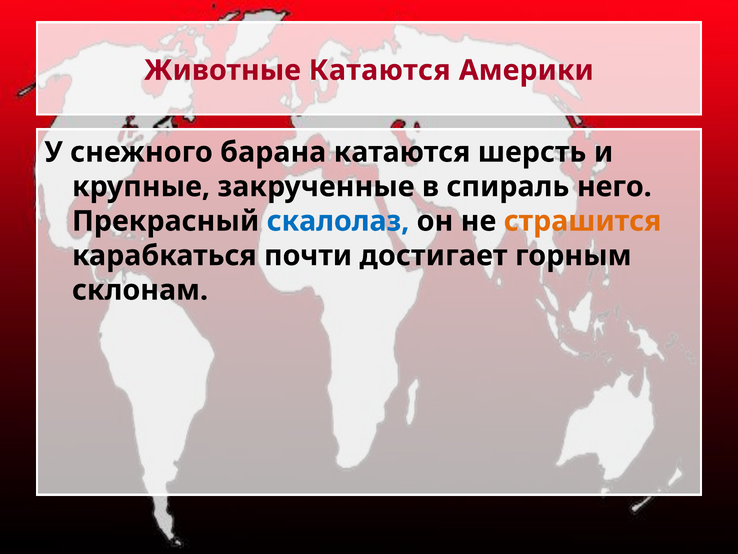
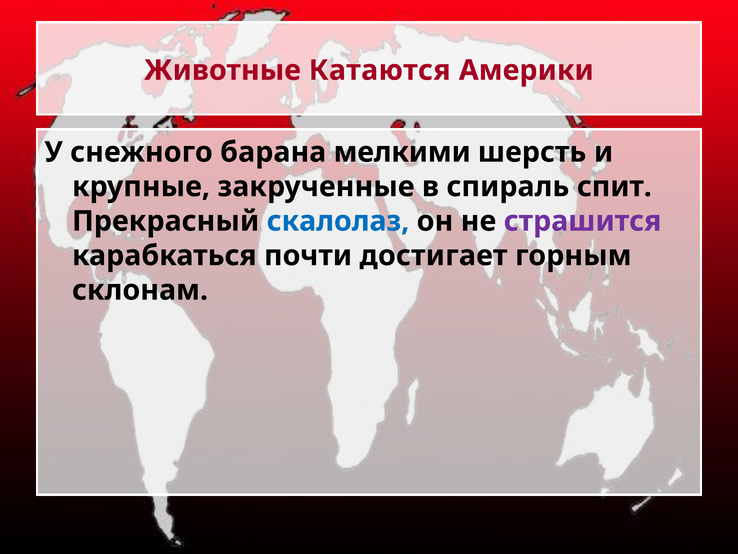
барана катаются: катаются -> мелкими (402, 152)
него: него -> спит (614, 187)
страшится colour: orange -> purple (583, 221)
